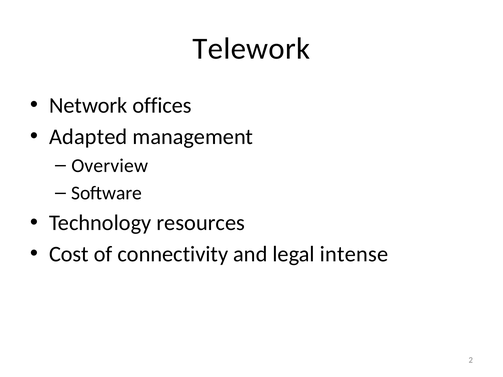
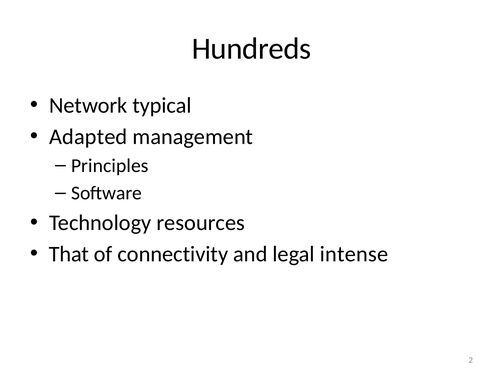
Telework: Telework -> Hundreds (252, 49)
offices: offices -> typical (162, 106)
Overview: Overview -> Principles (110, 166)
Cost: Cost -> That (69, 254)
